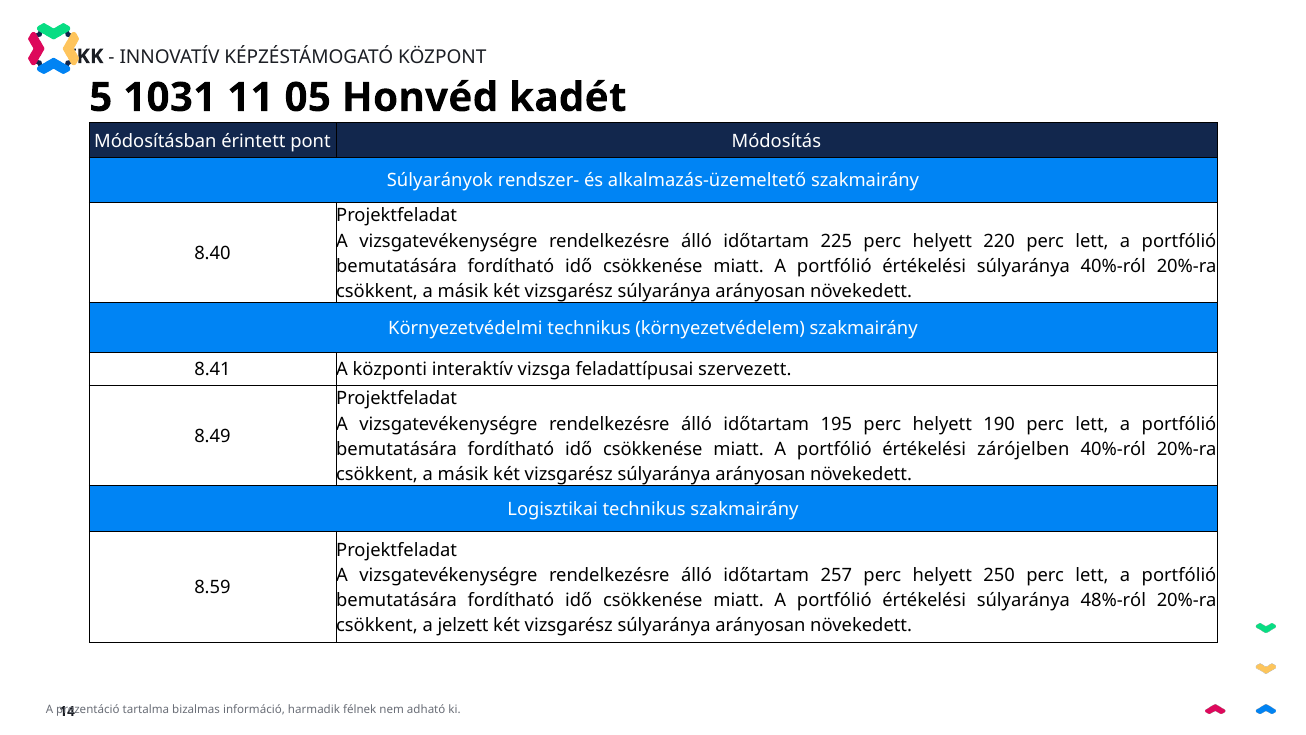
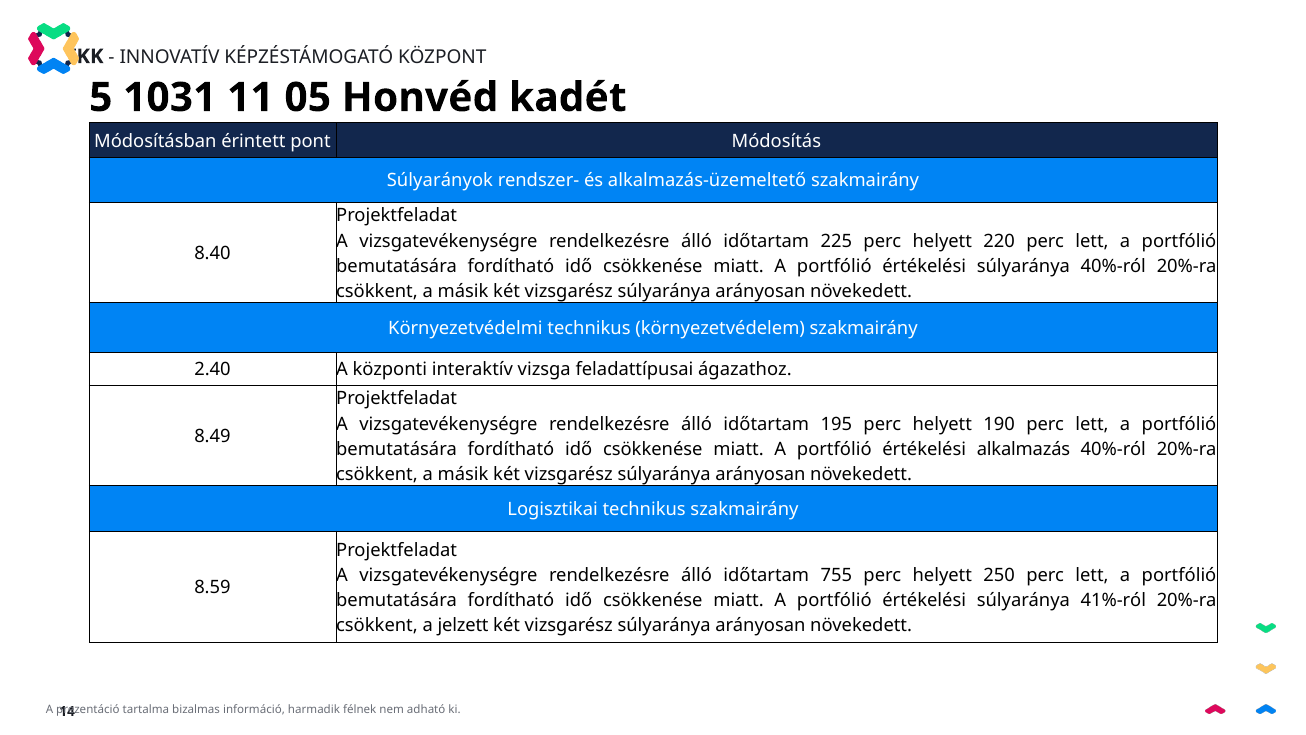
8.41: 8.41 -> 2.40 (212, 370)
szervezett: szervezett -> ágazathoz (745, 370)
zárójelben: zárójelben -> alkalmazás (1023, 449)
257: 257 -> 755 (836, 575)
48%-ról: 48%-ról -> 41%-ról (1113, 600)
